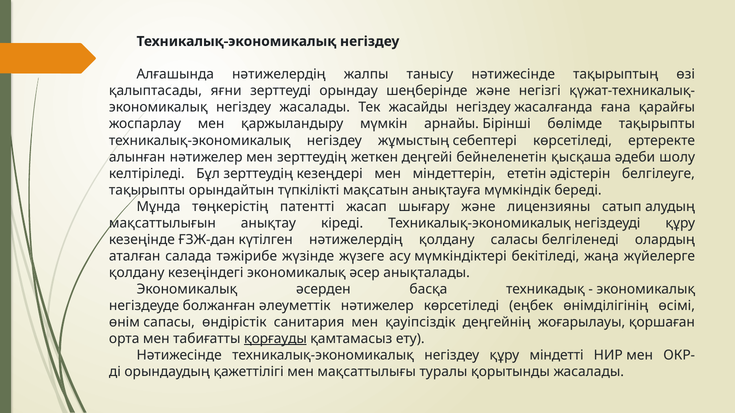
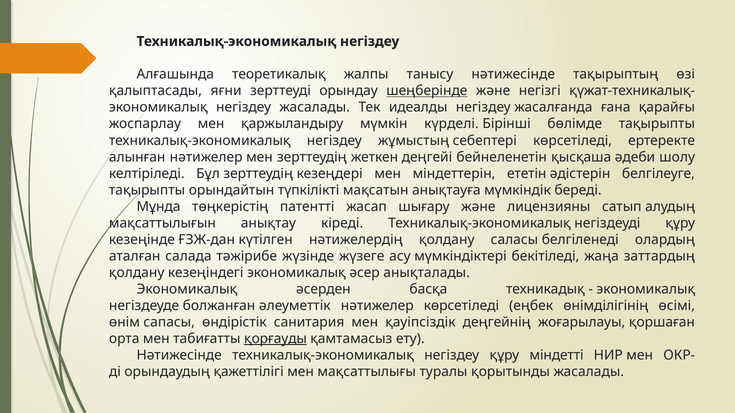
Алғашында нәтижелердің: нәтижелердің -> теоретикалық (279, 74)
шеңберінде underline: none -> present (427, 91)
жасайды: жасайды -> идеалды (418, 108)
арнайы: арнайы -> күрделі (452, 124)
жүйелерге: жүйелерге -> заттардың (659, 256)
